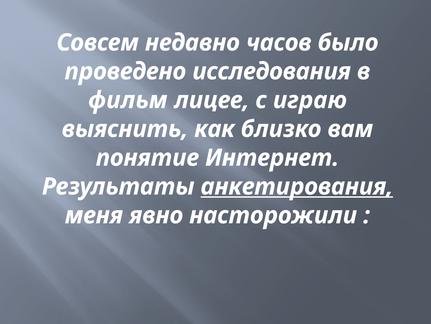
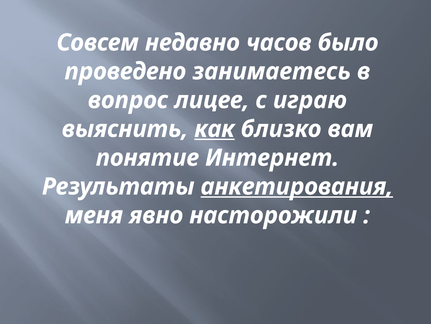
исследования: исследования -> занимаетесь (272, 71)
фильм: фильм -> вопрос (128, 100)
как underline: none -> present (215, 129)
